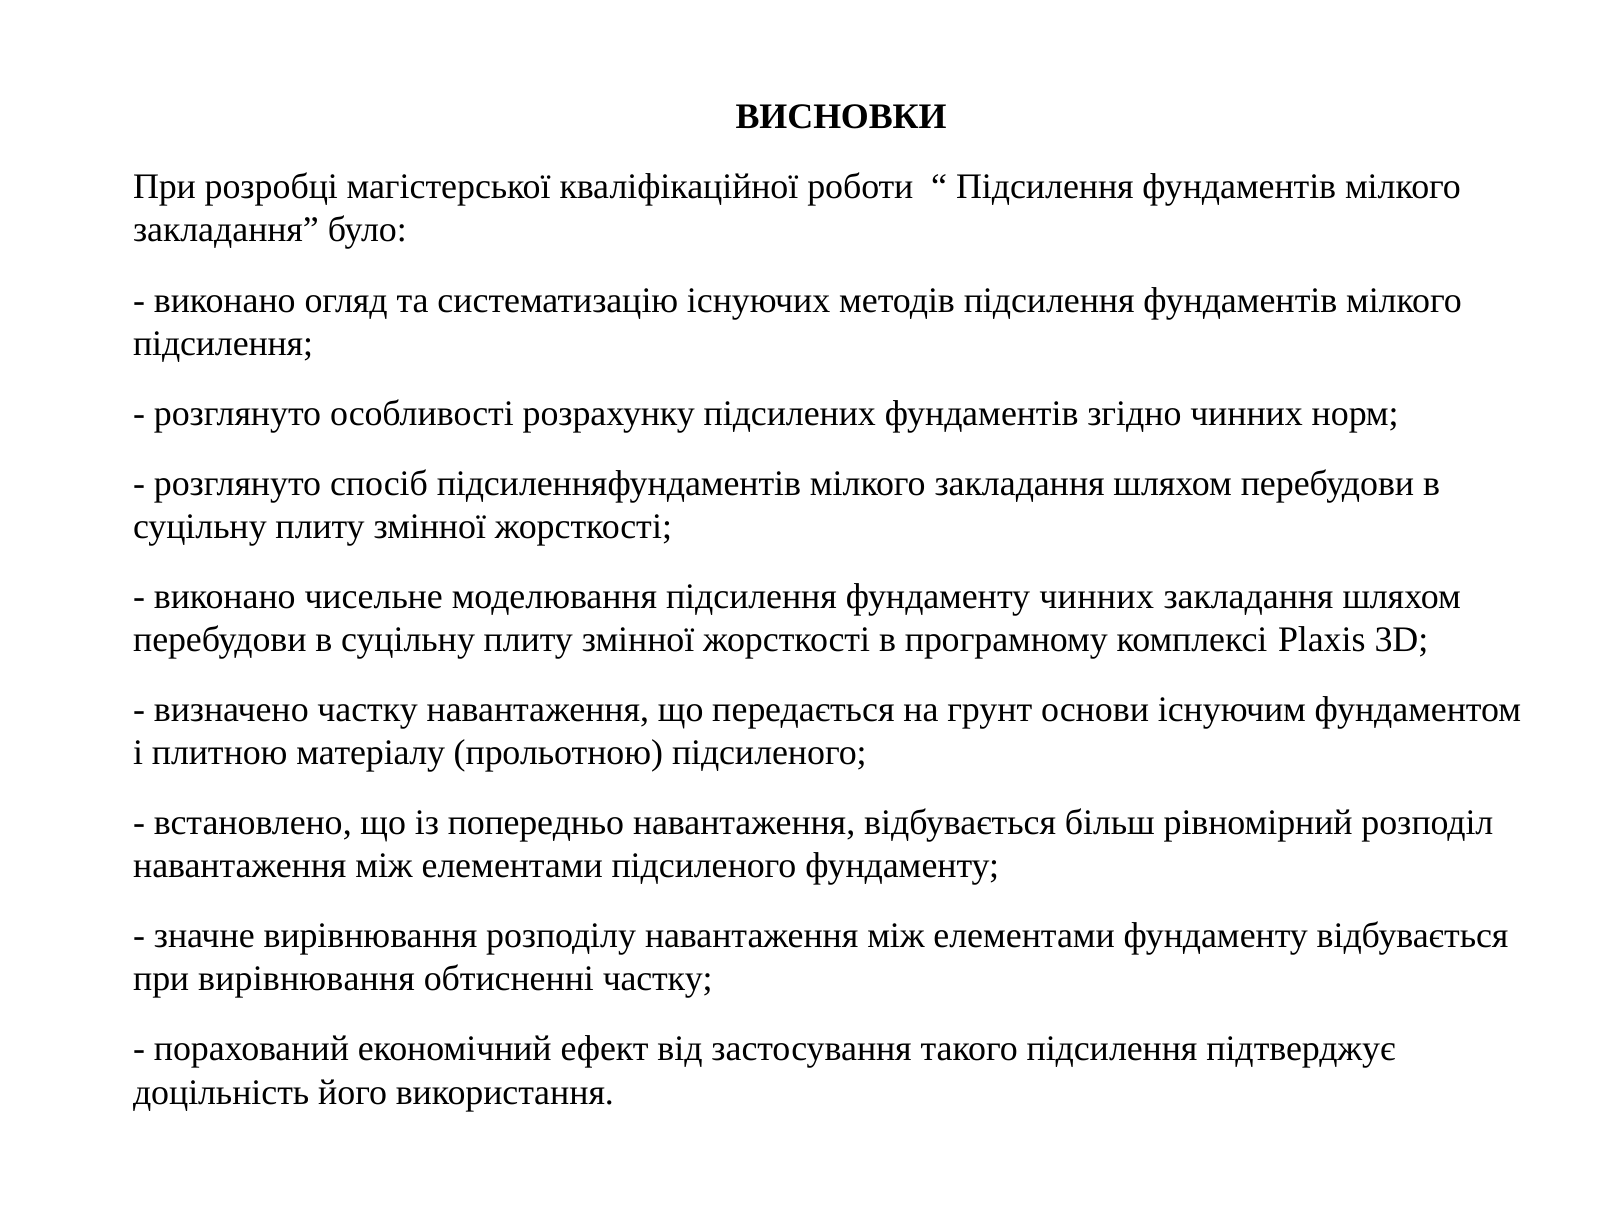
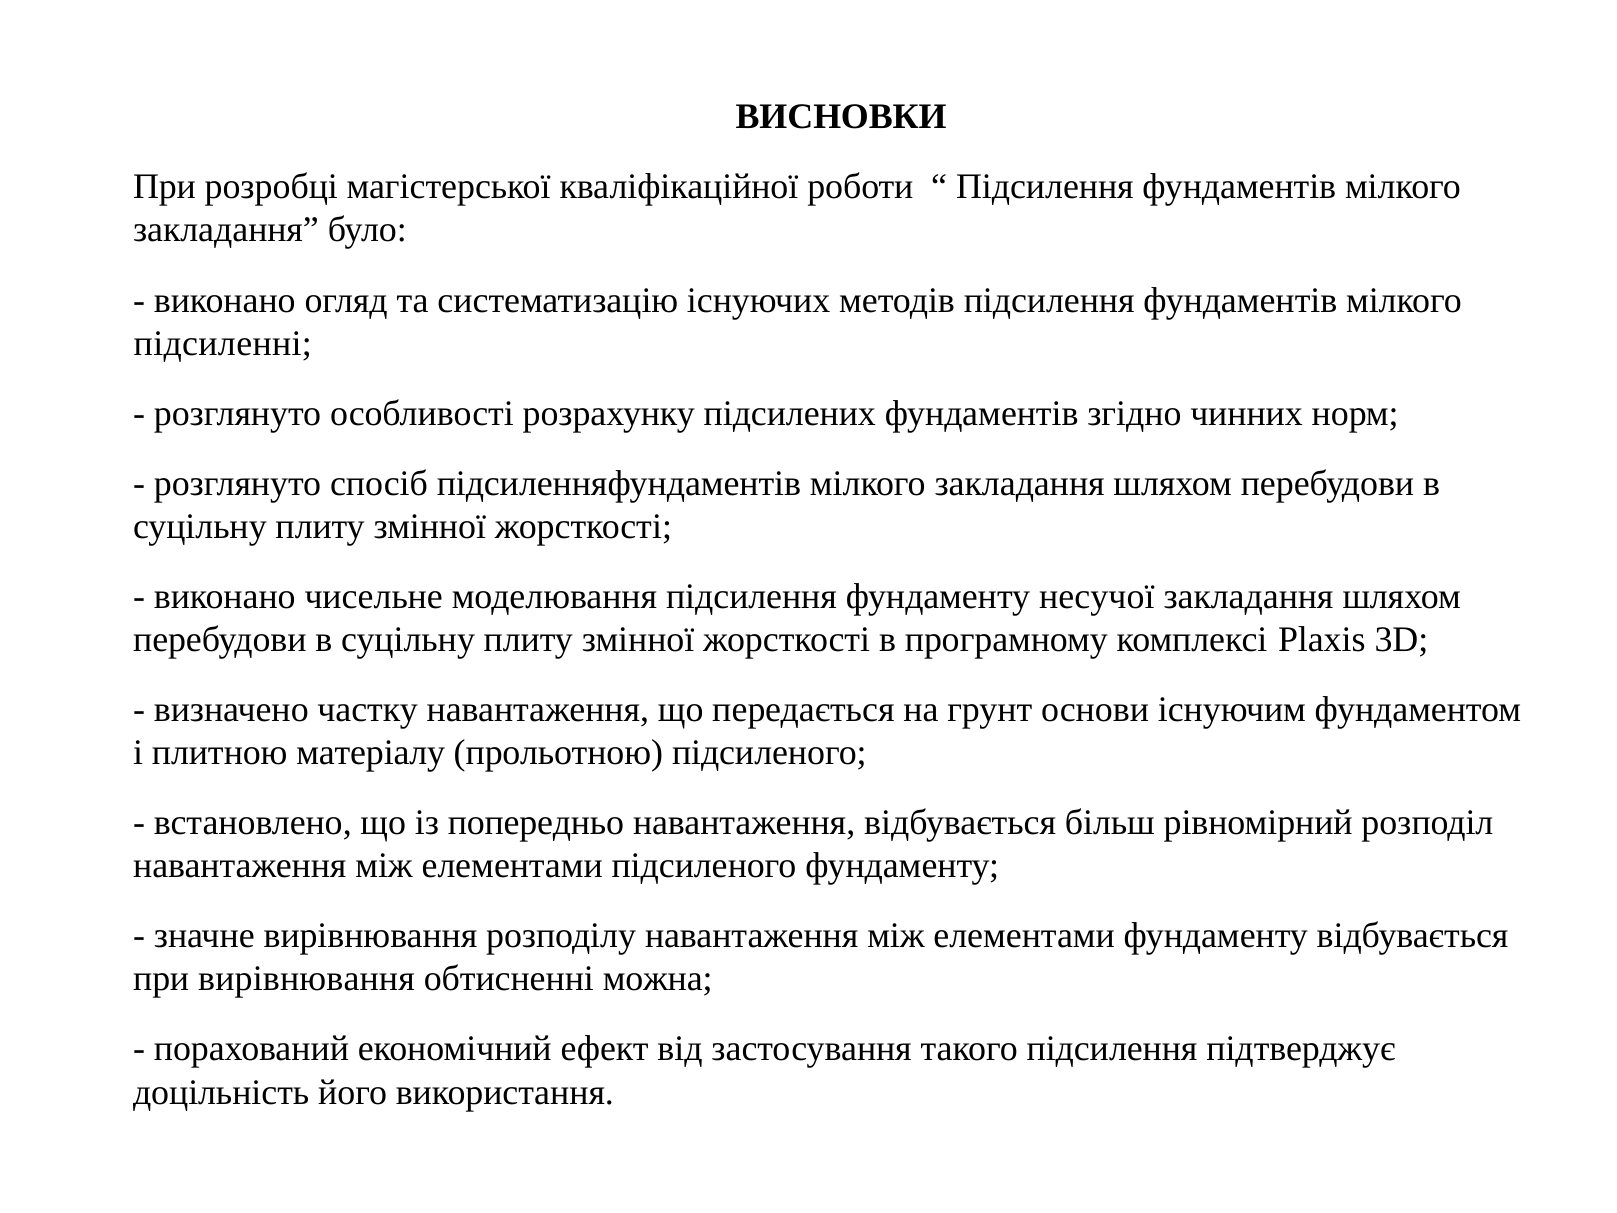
підсилення: підсилення -> підсиленні (223, 343)
фундаменту чинних: чинних -> несучої (1097, 596)
обтисненні частку: частку -> можна (658, 979)
